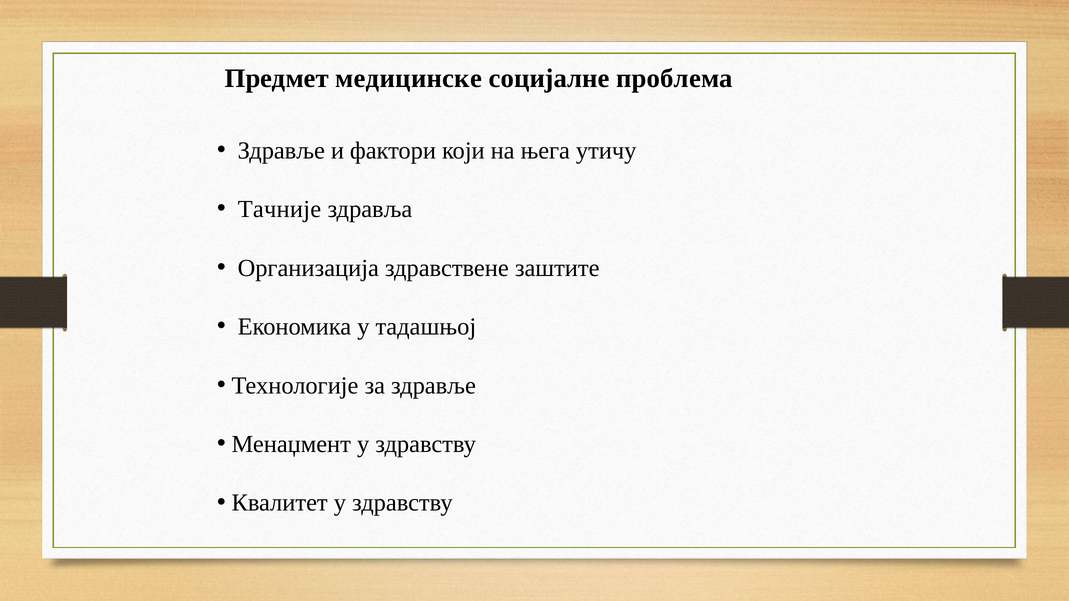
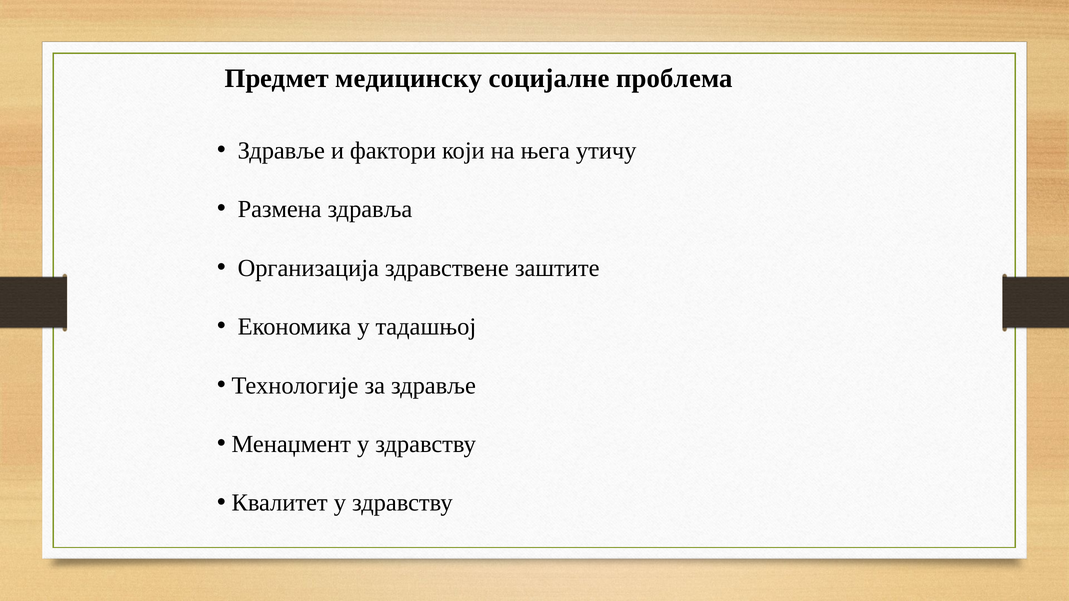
медицинске: медицинске -> медицинску (409, 79)
Тачније: Тачније -> Размена (280, 209)
